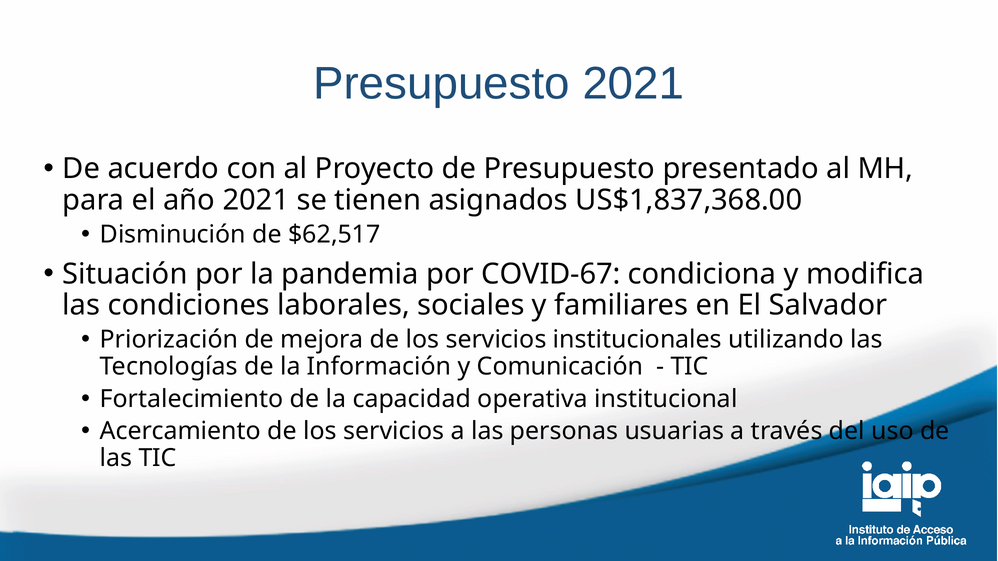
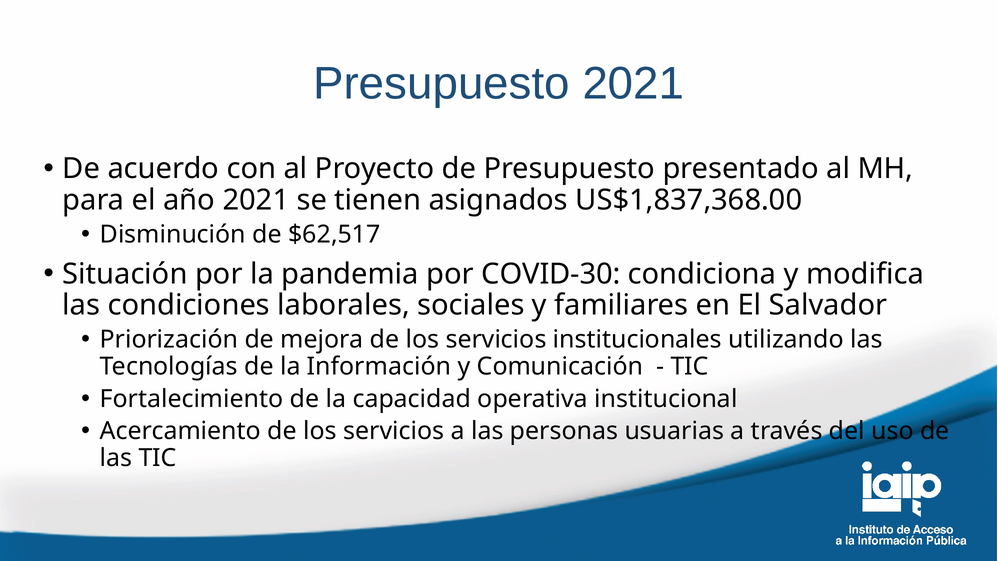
COVID-67: COVID-67 -> COVID-30 (551, 274)
